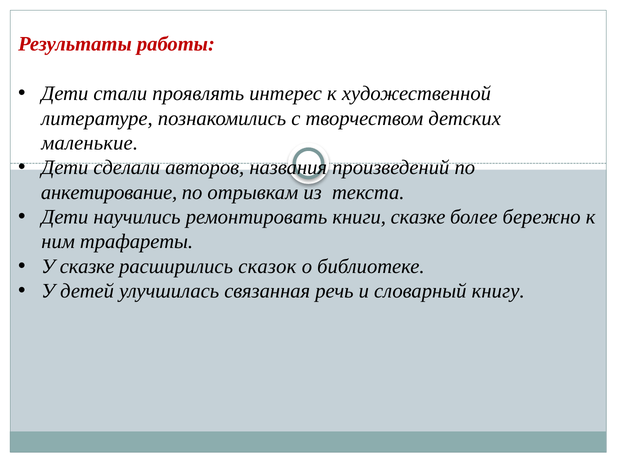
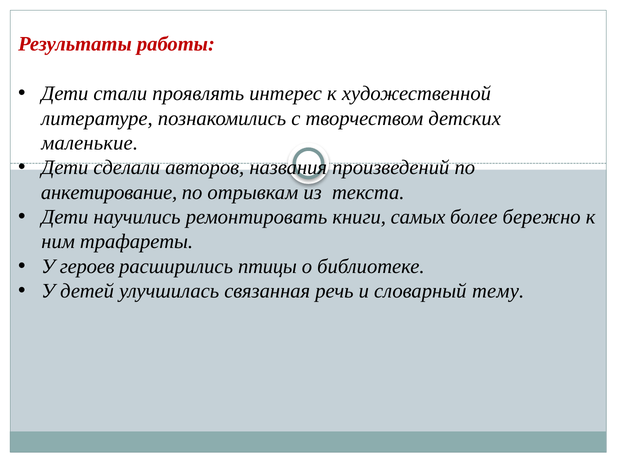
книги сказке: сказке -> самых (418, 217)
У сказке: сказке -> героев (87, 266)
сказок: сказок -> птицы (267, 266)
книгу: книгу -> тему (498, 291)
